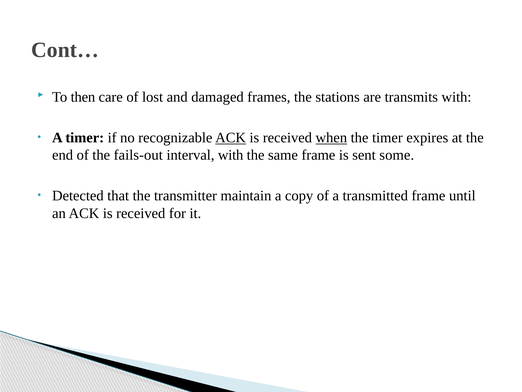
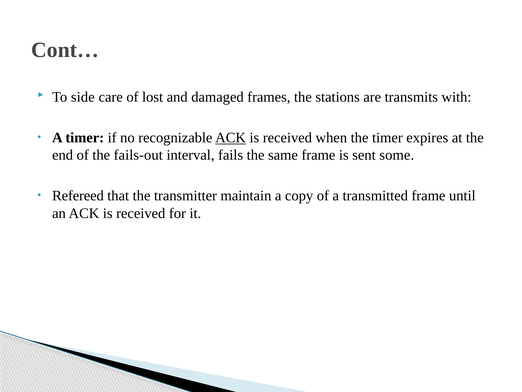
then: then -> side (83, 97)
when underline: present -> none (331, 138)
interval with: with -> fails (231, 155)
Detected: Detected -> Refereed (78, 196)
